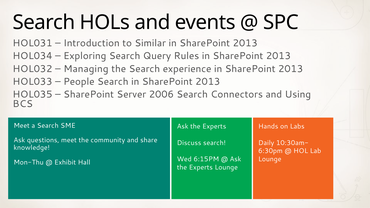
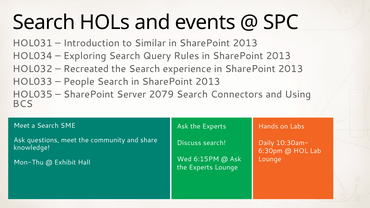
Managing: Managing -> Recreated (86, 69)
2006: 2006 -> 2079 (161, 94)
